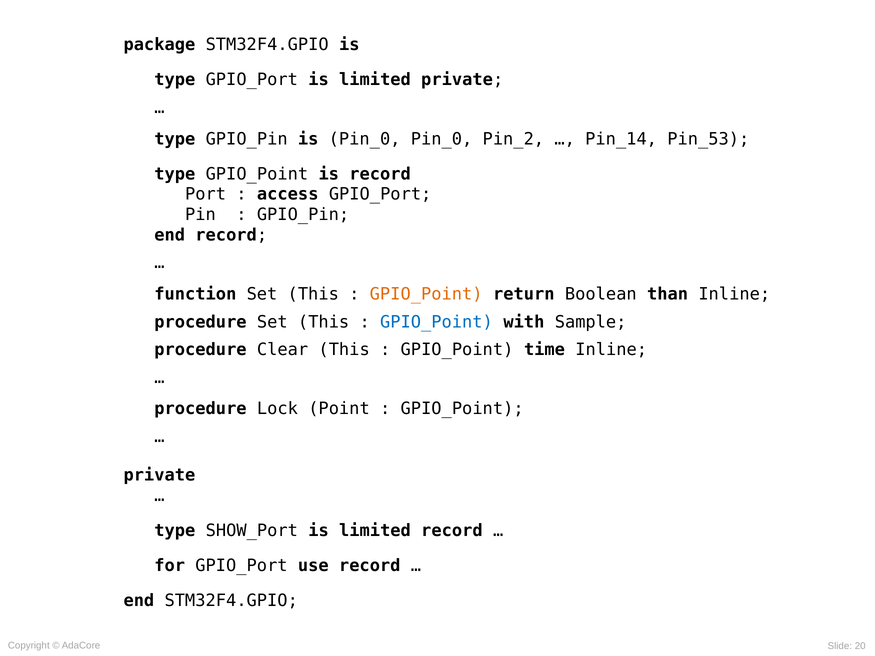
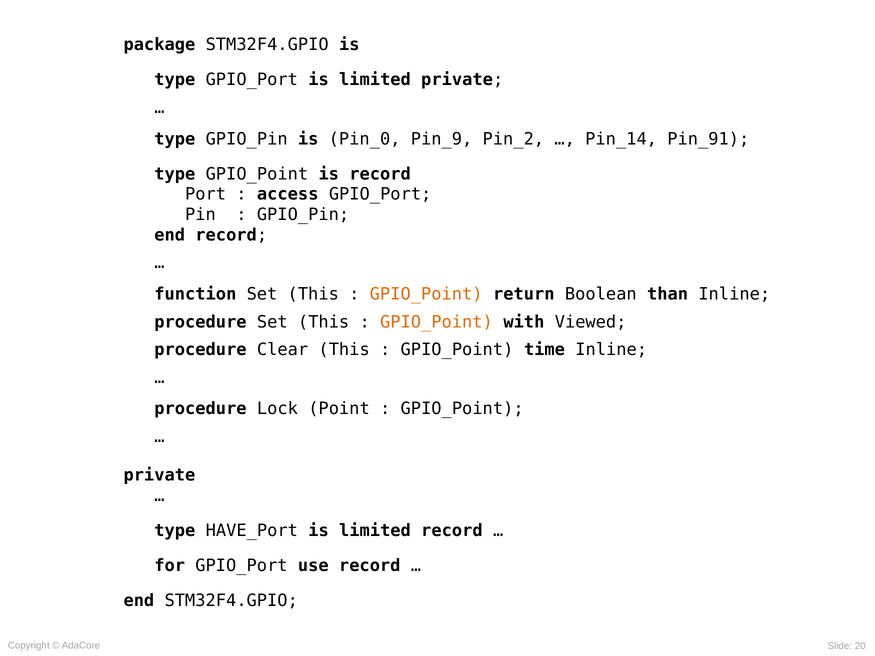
Pin_0 Pin_0: Pin_0 -> Pin_9 (442, 139)
Pin_53: Pin_53 -> Pin_91 (708, 139)
GPIO_Point colour: blue -> orange (436, 322)
Sample: Sample -> Viewed (591, 322)
SHOW_Port: SHOW_Port -> HAVE_Port (252, 531)
